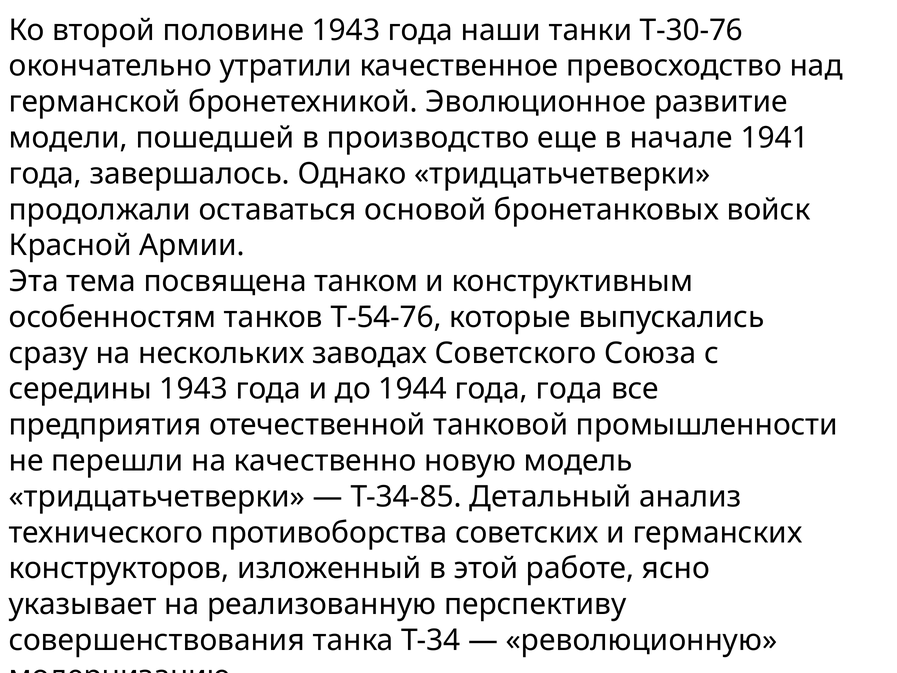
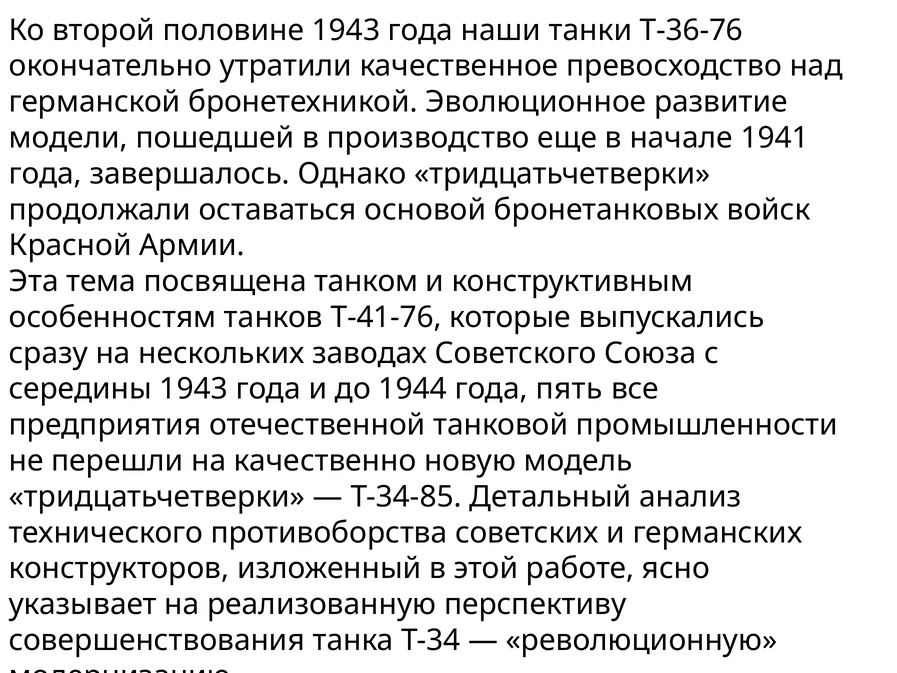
Т-30-76: Т-30-76 -> Т-36-76 (691, 30)
Т-54-76: Т-54-76 -> Т-41-76 (386, 317)
годa: годa -> пять (569, 389)
